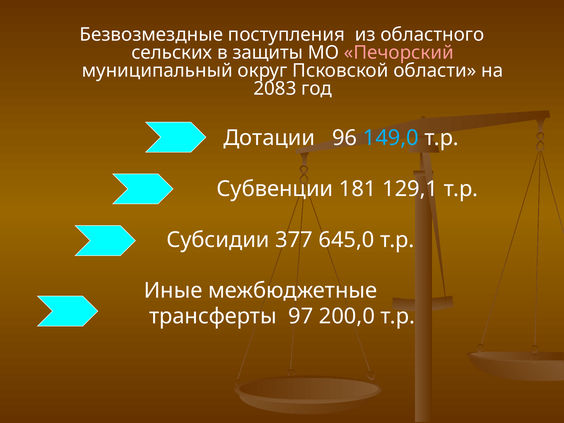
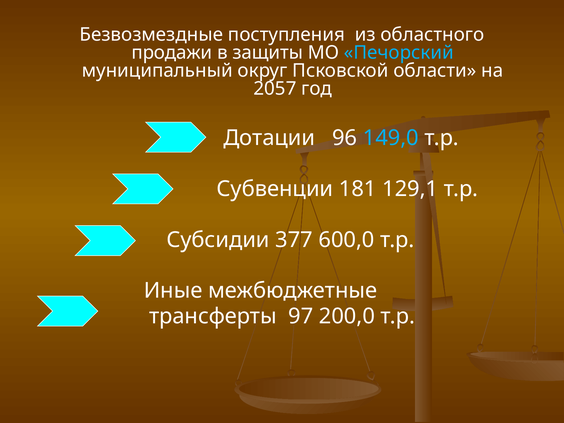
сельских: сельских -> продажи (172, 53)
Печорский colour: pink -> light blue (399, 53)
2083: 2083 -> 2057 (275, 89)
645,0: 645,0 -> 600,0 (347, 240)
